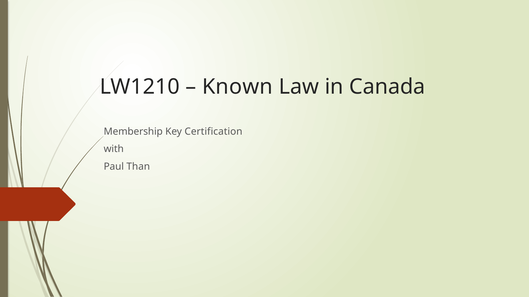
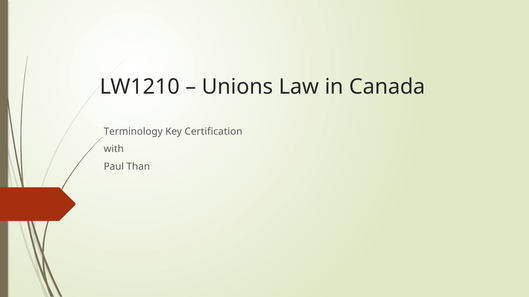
Known: Known -> Unions (238, 87)
Membership: Membership -> Terminology (133, 132)
